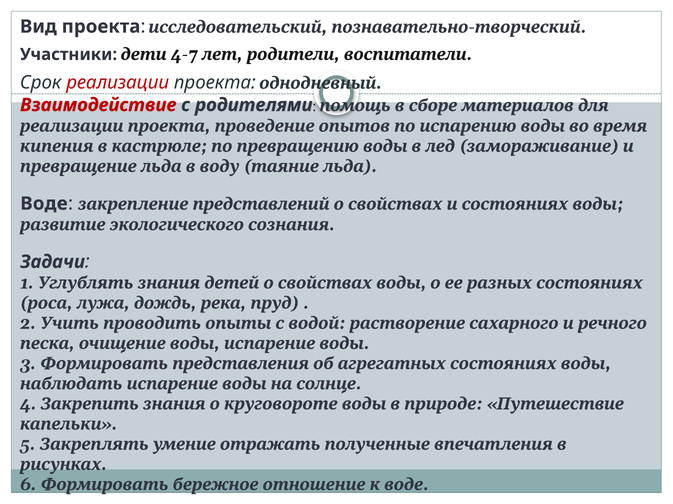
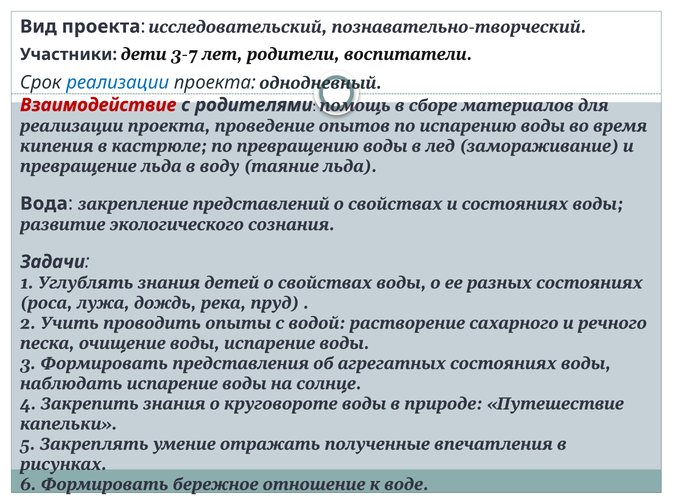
4-7: 4-7 -> 3-7 (184, 55)
реализации colour: red -> blue (118, 83)
Воде: Воде -> Вода (44, 204)
